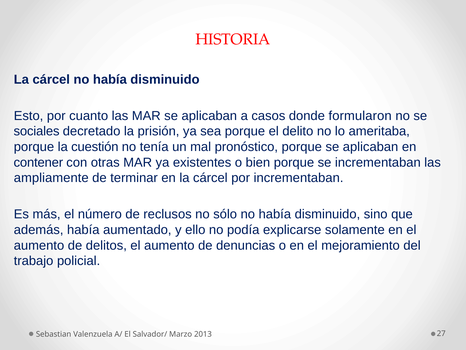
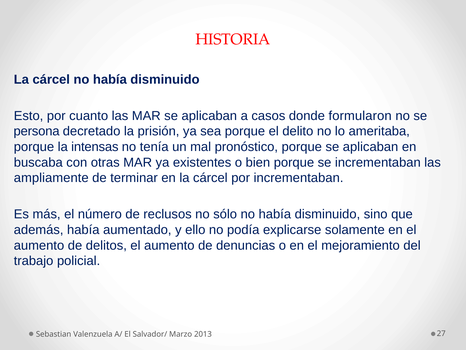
sociales: sociales -> persona (37, 131)
cuestión: cuestión -> intensas (95, 147)
contener: contener -> buscaba (38, 162)
